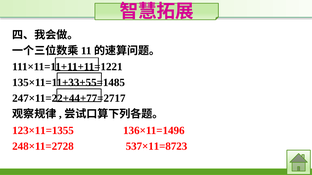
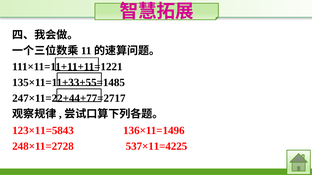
123×11=1355: 123×11=1355 -> 123×11=5843 (43, 131)
537×11=8723: 537×11=8723 -> 537×11=4225 (156, 147)
